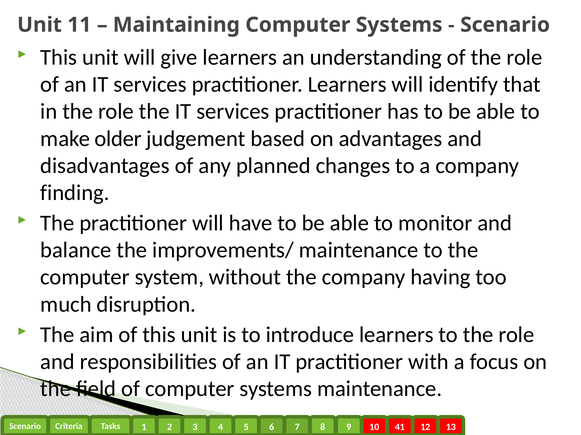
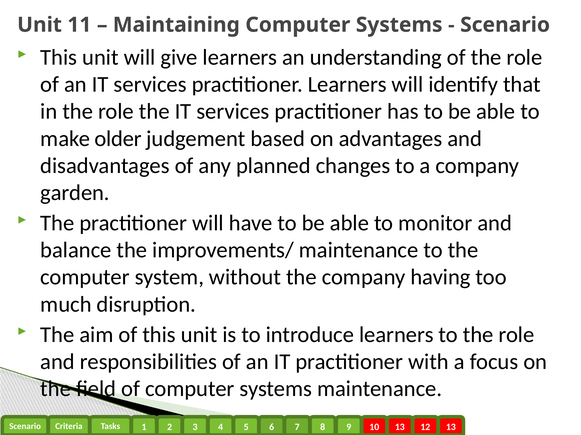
finding: finding -> garden (75, 193)
41: 41 -> 13 (400, 428)
